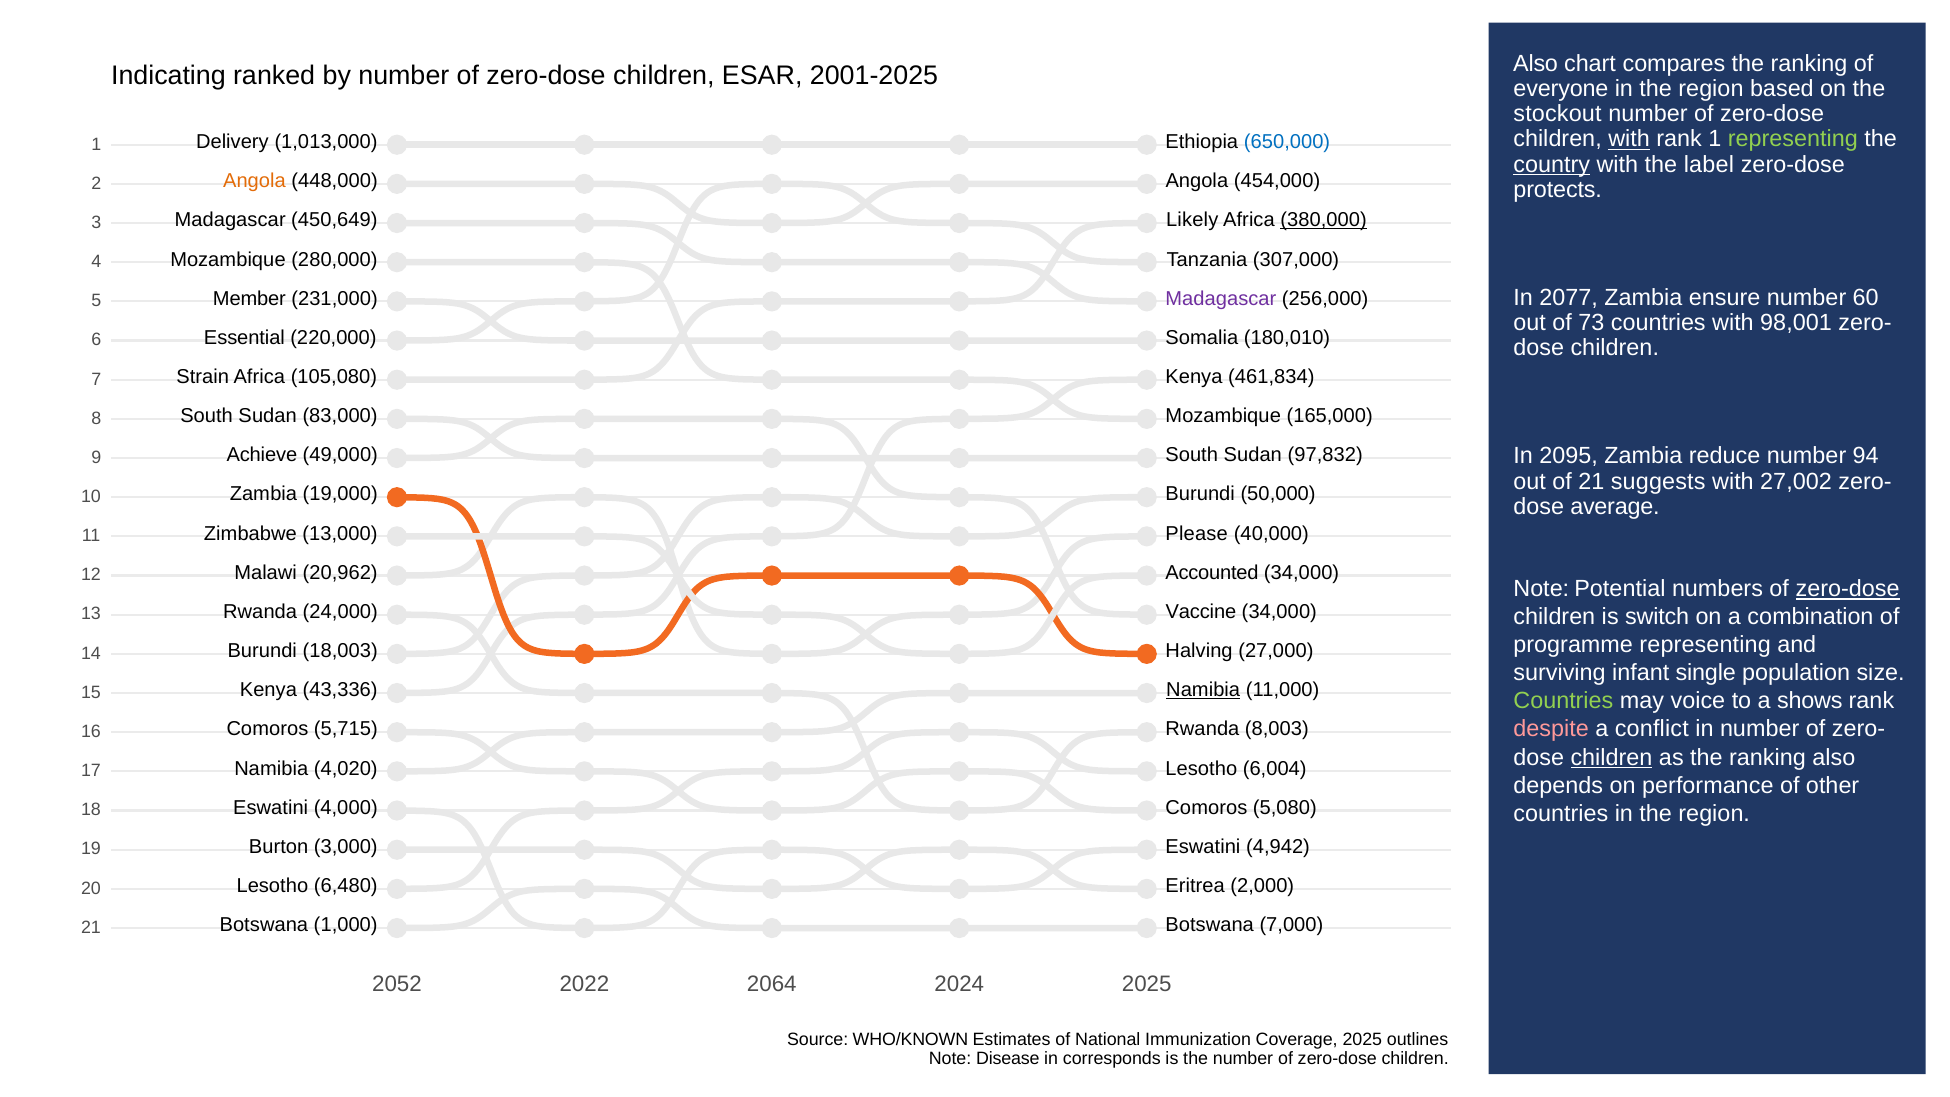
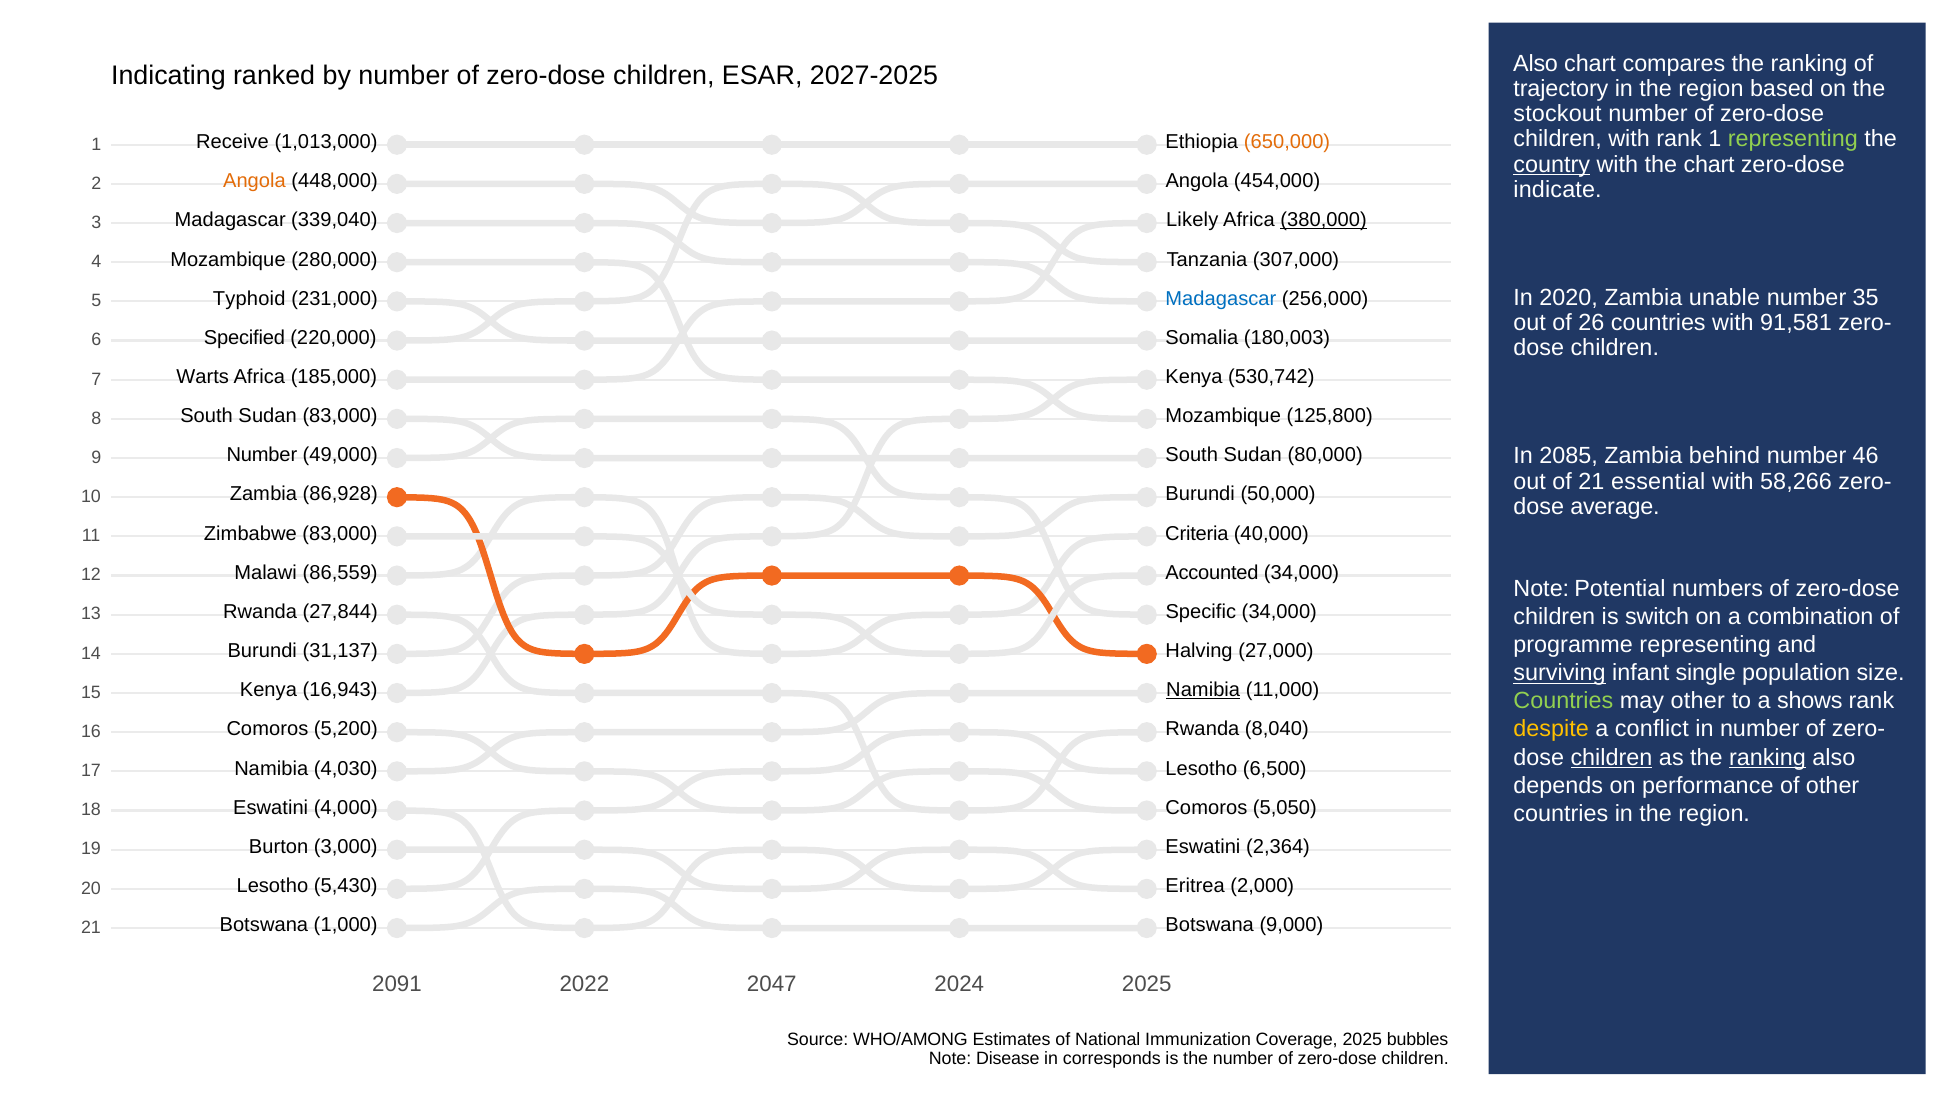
2001-2025: 2001-2025 -> 2027-2025 (874, 75)
everyone: everyone -> trajectory (1561, 89)
with underline: present -> none (1629, 139)
Delivery: Delivery -> Receive (232, 142)
650,000 colour: blue -> orange (1287, 142)
the label: label -> chart (1709, 164)
protects: protects -> indicate (1558, 190)
450,649: 450,649 -> 339,040 (334, 220)
2077: 2077 -> 2020 (1569, 298)
ensure: ensure -> unable (1725, 298)
60: 60 -> 35 (1866, 298)
Member: Member -> Typhoid (249, 299)
Madagascar colour: purple -> blue (1221, 299)
73: 73 -> 26 (1591, 323)
98,001: 98,001 -> 91,581 (1796, 323)
Essential: Essential -> Specified (244, 338)
180,010: 180,010 -> 180,003 (1287, 338)
Strain: Strain -> Warts (203, 377)
105,080: 105,080 -> 185,000 (334, 377)
461,834: 461,834 -> 530,742 (1271, 377)
165,000: 165,000 -> 125,800 (1330, 416)
2095: 2095 -> 2085 (1569, 456)
reduce: reduce -> behind (1725, 456)
94: 94 -> 46 (1866, 456)
Achieve: Achieve -> Number (262, 455)
97,832: 97,832 -> 80,000 (1325, 455)
suggests: suggests -> essential (1658, 481)
27,002: 27,002 -> 58,266 (1796, 481)
19,000: 19,000 -> 86,928 (340, 494)
Zimbabwe 13,000: 13,000 -> 83,000 (340, 534)
Please: Please -> Criteria (1197, 534)
20,962: 20,962 -> 86,559 (340, 573)
zero-dose underline: present -> none (1848, 589)
24,000: 24,000 -> 27,844 (340, 612)
Vaccine: Vaccine -> Specific (1201, 612)
18,003: 18,003 -> 31,137 (340, 651)
surviving underline: none -> present (1560, 673)
43,336: 43,336 -> 16,943 (340, 690)
may voice: voice -> other (1698, 701)
despite colour: pink -> yellow (1551, 729)
5,715: 5,715 -> 5,200 (346, 729)
8,003: 8,003 -> 8,040 (1277, 729)
ranking underline: none -> present (1768, 757)
4,020: 4,020 -> 4,030 (346, 768)
6,004: 6,004 -> 6,500 (1275, 768)
5,080: 5,080 -> 5,050 (1285, 808)
4,942: 4,942 -> 2,364 (1278, 847)
6,480: 6,480 -> 5,430 (346, 886)
7,000: 7,000 -> 9,000 (1291, 925)
2052: 2052 -> 2091 (397, 984)
2064: 2064 -> 2047 (772, 984)
WHO/KNOWN: WHO/KNOWN -> WHO/AMONG (910, 1039)
outlines: outlines -> bubbles (1418, 1039)
